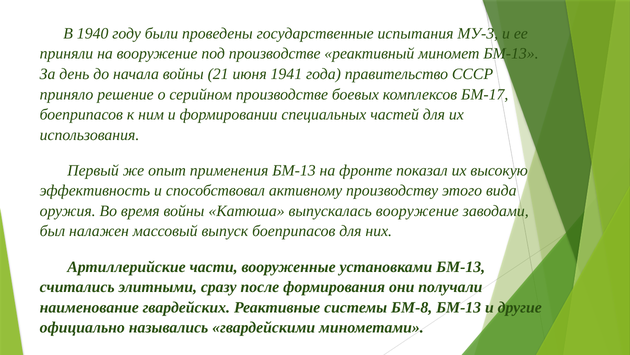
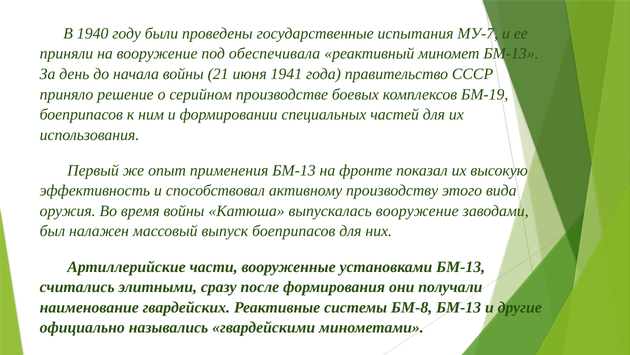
МУ-3: МУ-3 -> МУ-7 (478, 33)
под производстве: производстве -> обеспечивала (275, 54)
БМ-17: БМ-17 -> БМ-19 (485, 94)
